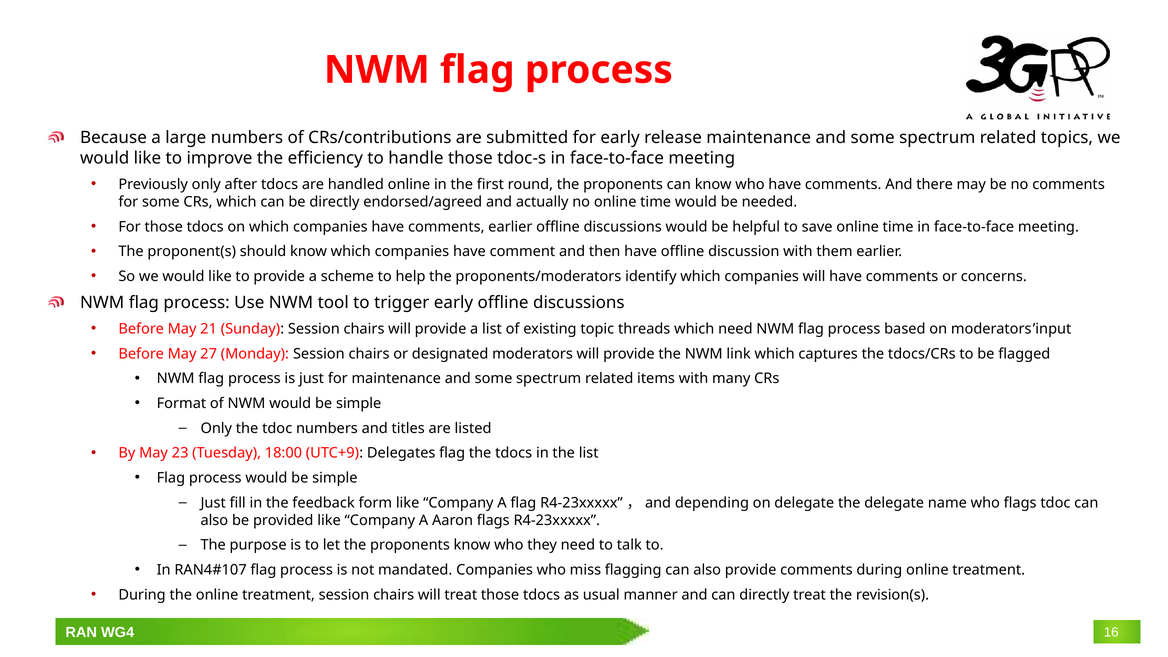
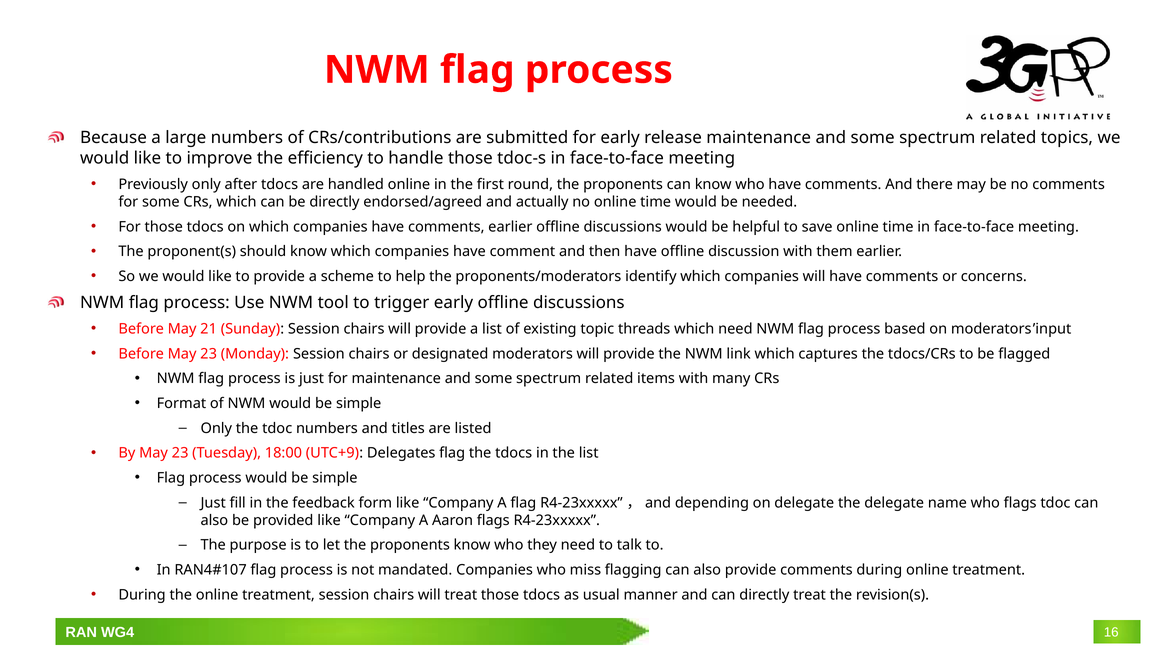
Before May 27: 27 -> 23 (209, 354)
